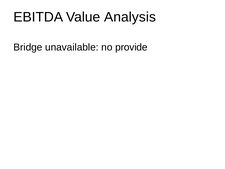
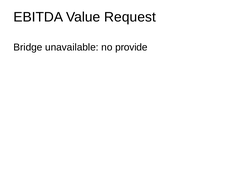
Analysis: Analysis -> Request (130, 17)
